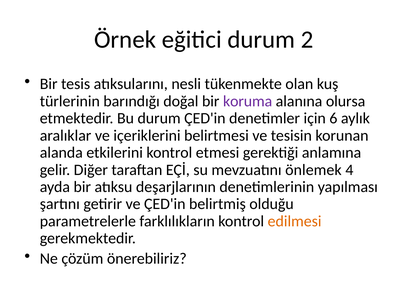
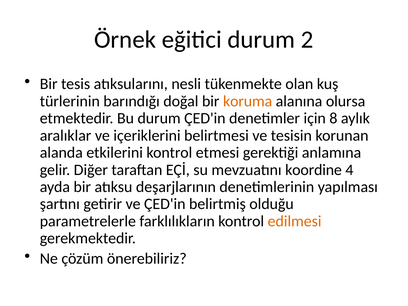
koruma colour: purple -> orange (248, 101)
6: 6 -> 8 (333, 118)
önlemek: önlemek -> koordine (314, 170)
